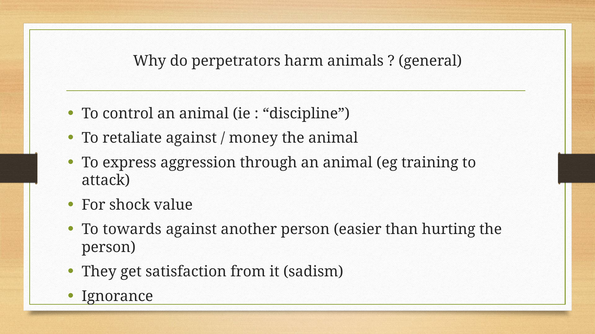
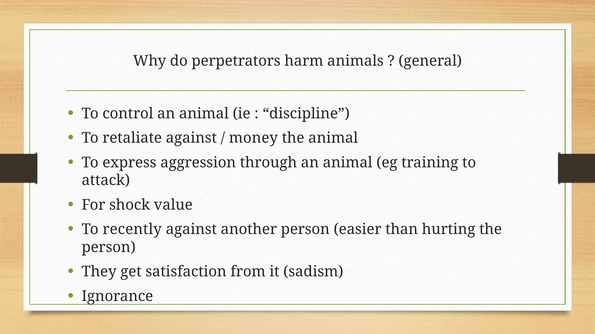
towards: towards -> recently (132, 230)
